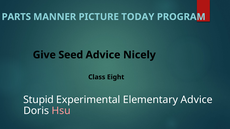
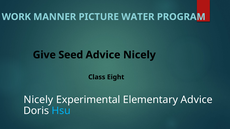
PARTS: PARTS -> WORK (16, 17)
TODAY: TODAY -> WATER (138, 17)
Stupid: Stupid -> Nicely (38, 100)
Hsu colour: pink -> light blue (61, 111)
